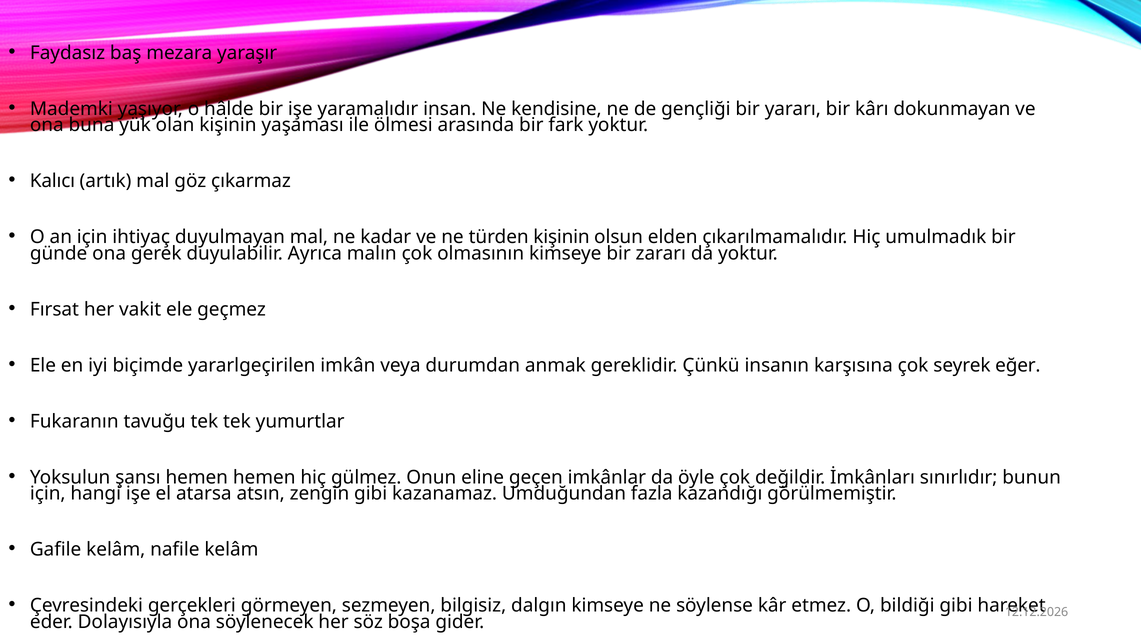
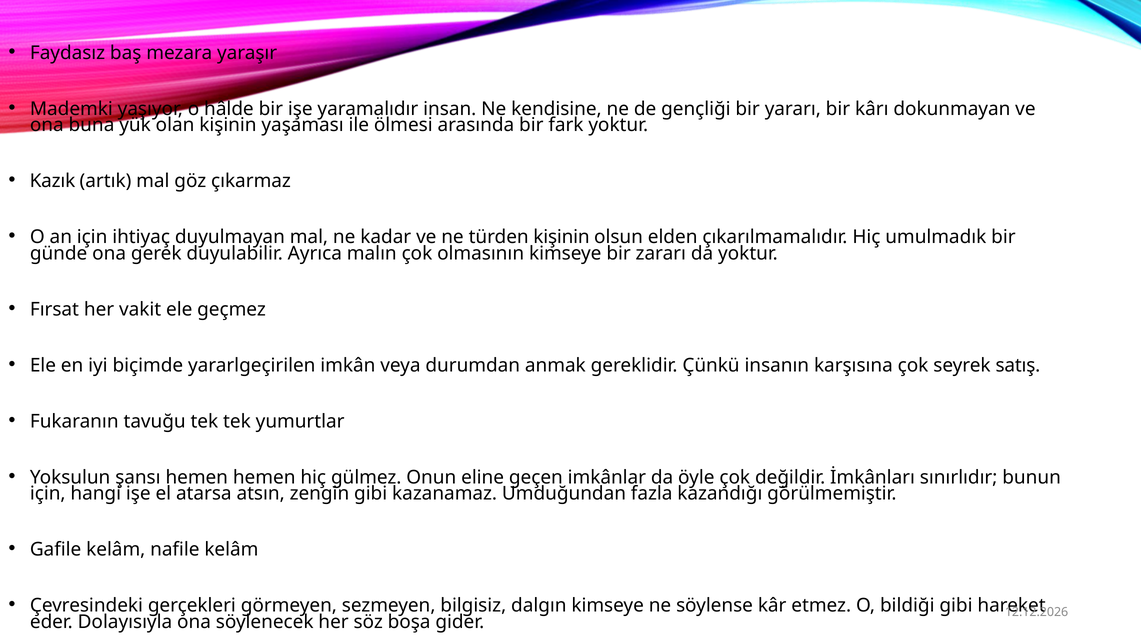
Kalıcı: Kalıcı -> Kazık (52, 181)
eğer: eğer -> satış (1018, 365)
